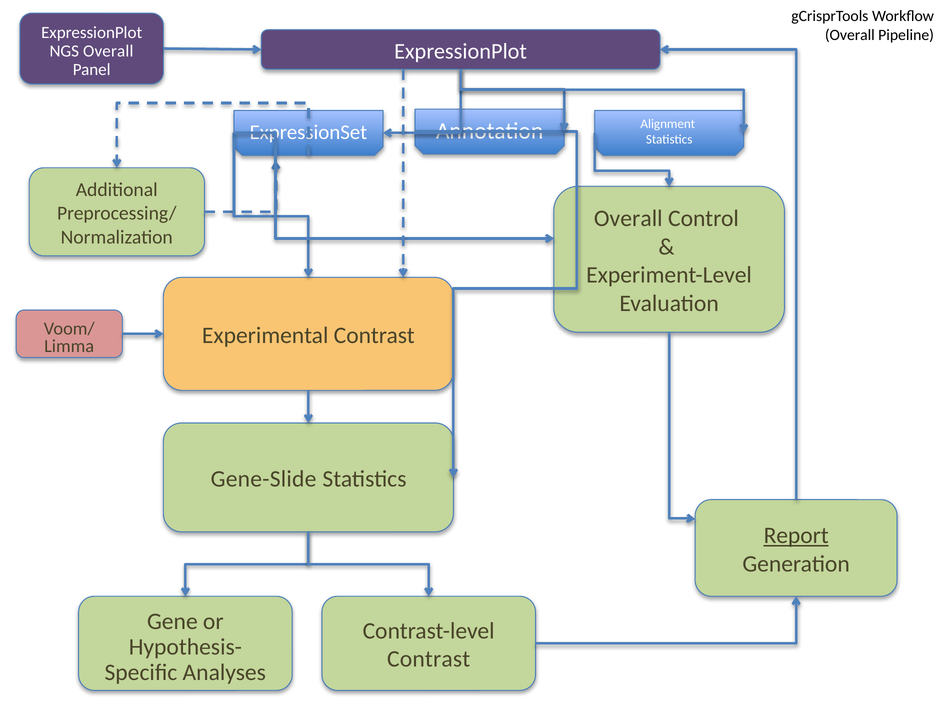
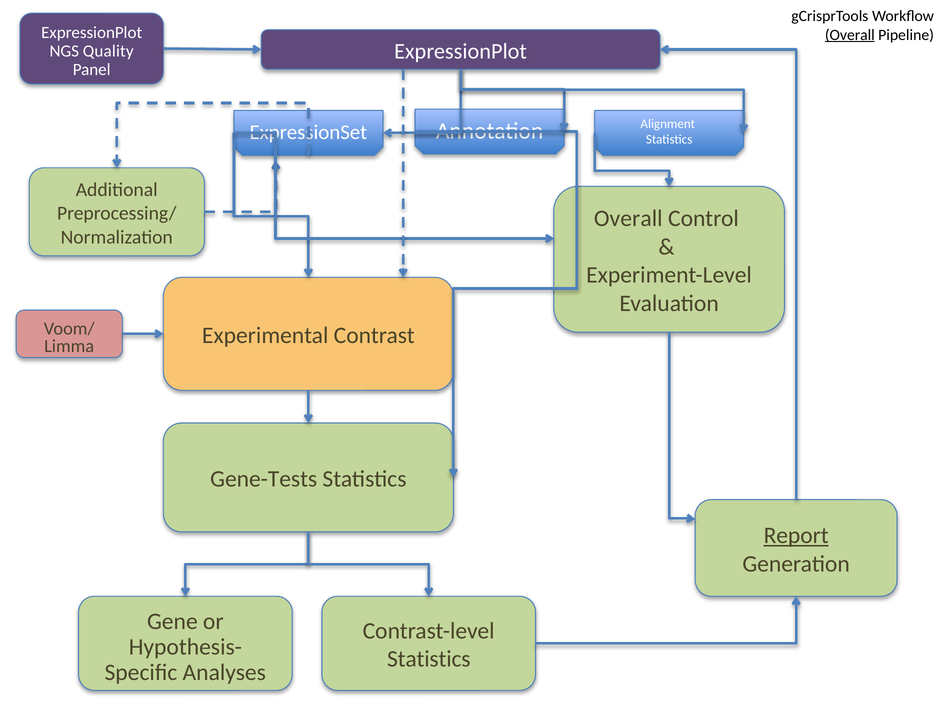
Overall underline: none -> present (850, 35)
NGS Overall: Overall -> Quality (108, 51)
Gene-Slide: Gene-Slide -> Gene-Tests (264, 479)
Contrast: Contrast -> Statistics (429, 659)
